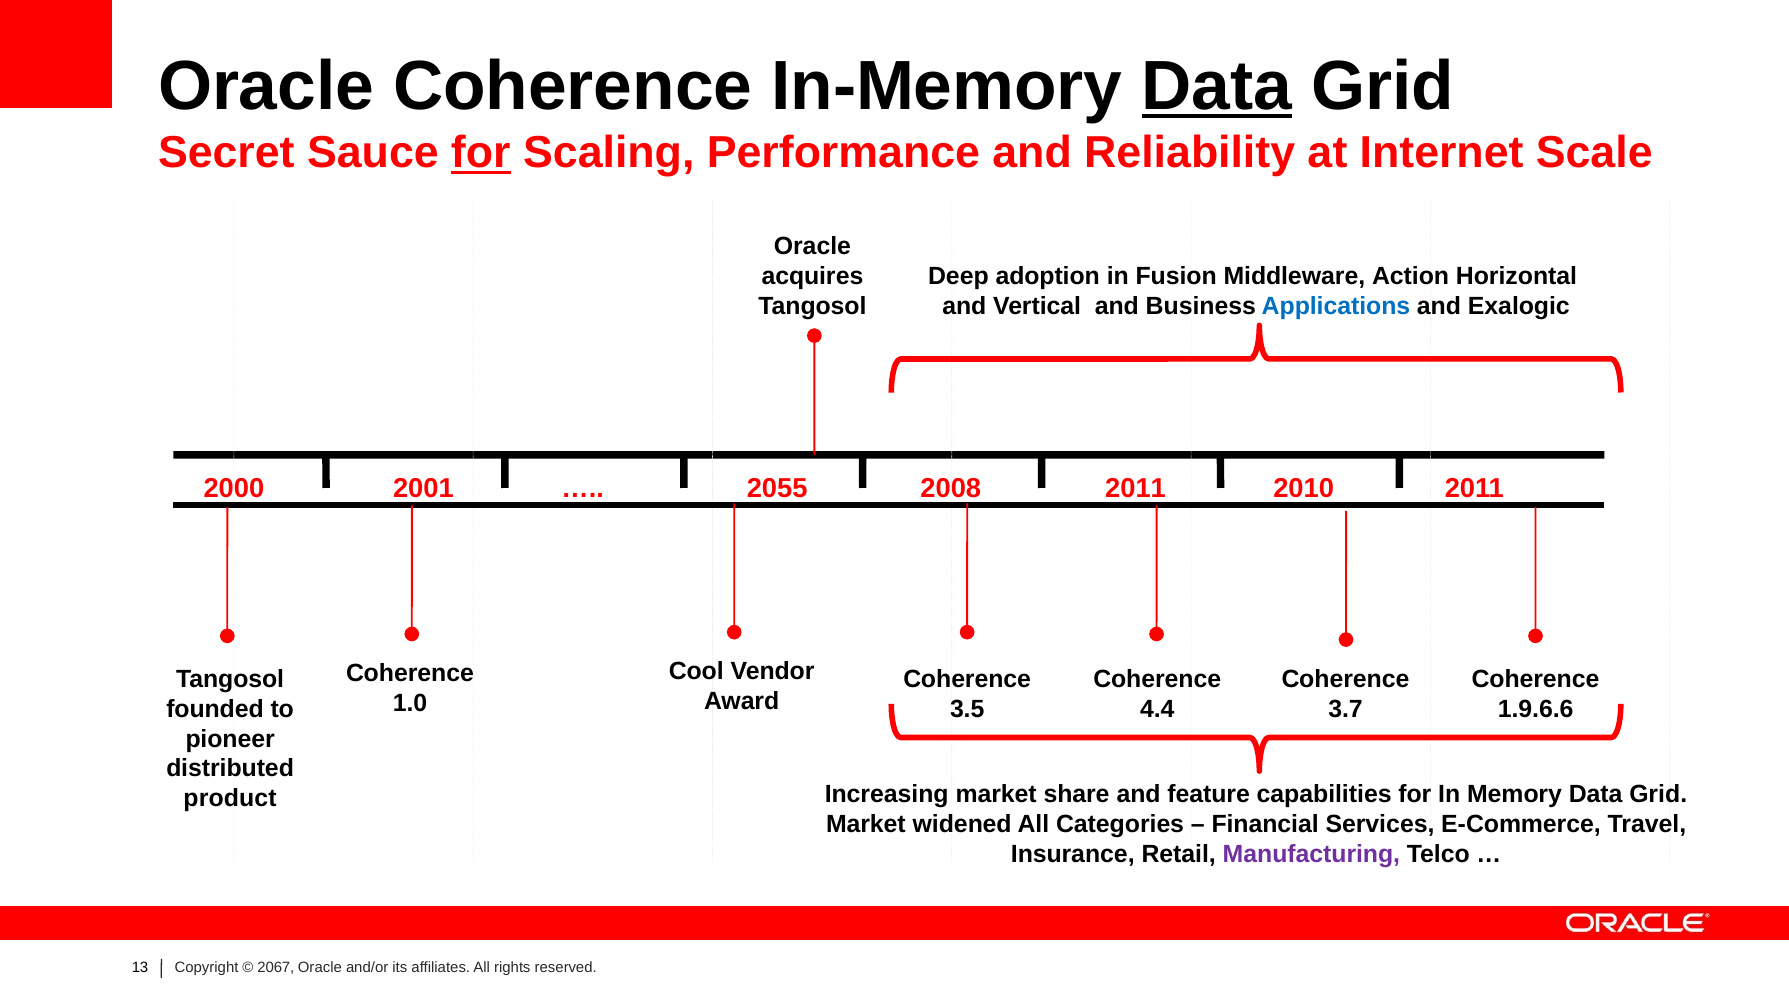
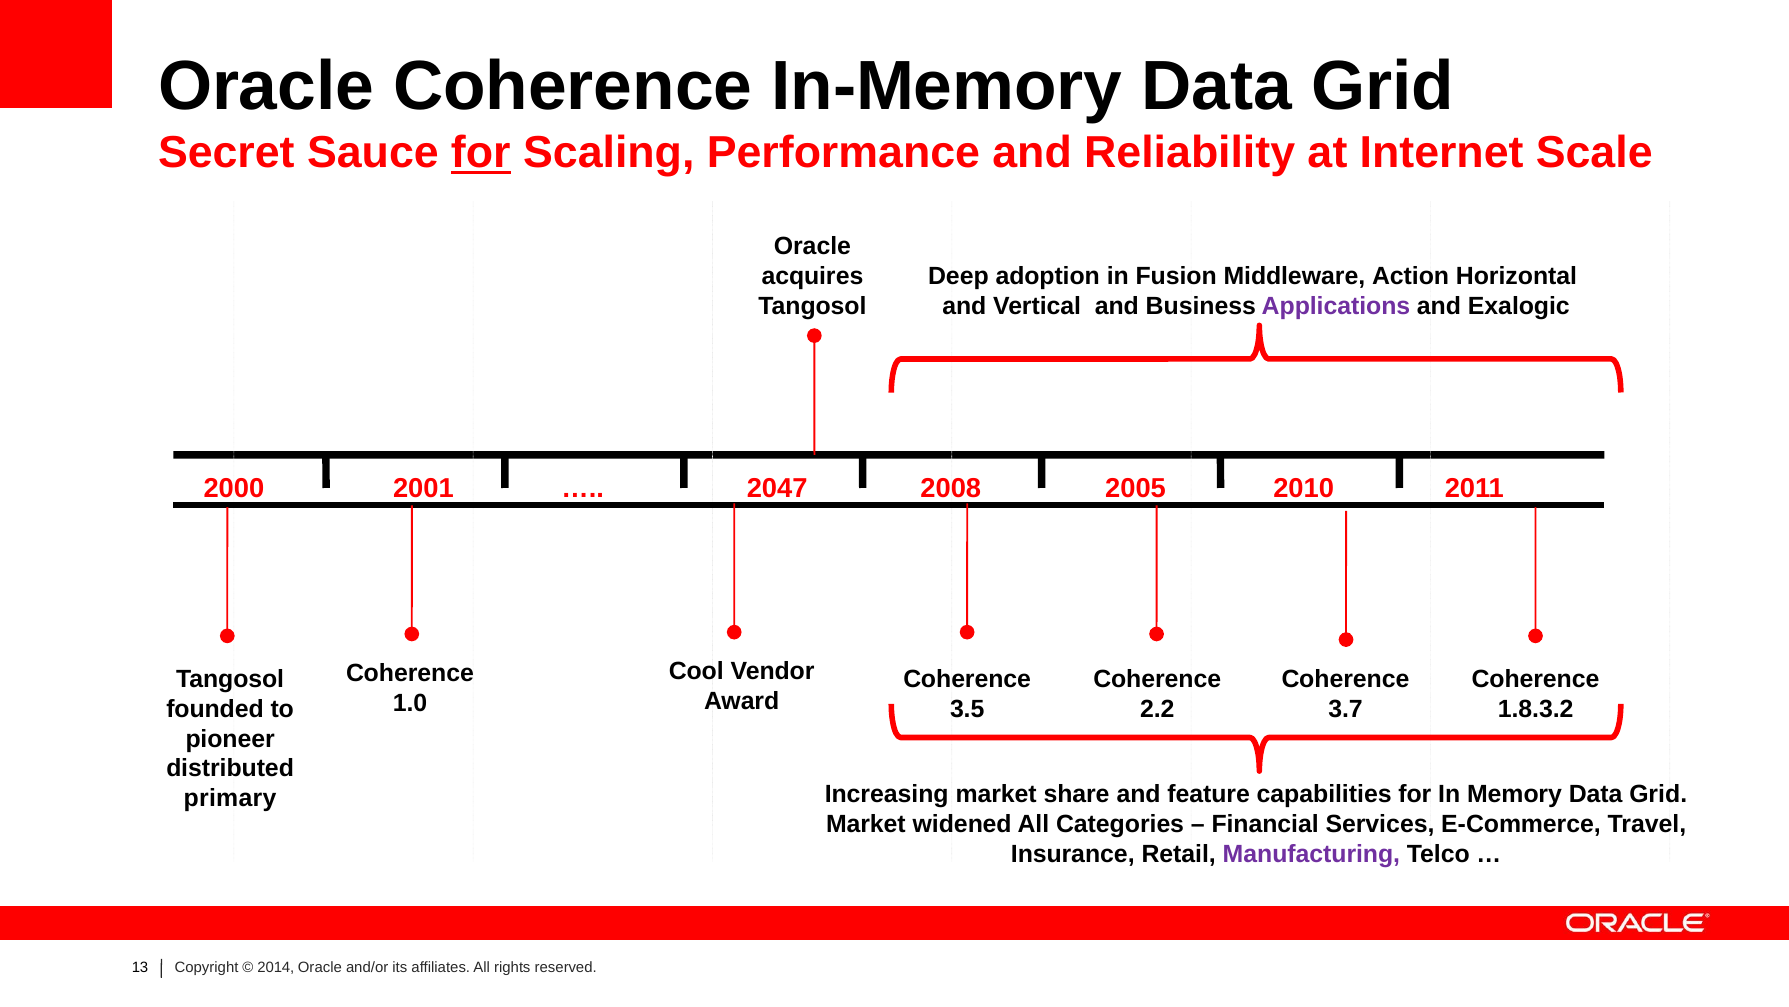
Data underline: present -> none (1217, 86)
Applications colour: blue -> purple (1336, 306)
2055: 2055 -> 2047 (777, 488)
2008 2011: 2011 -> 2005 (1136, 488)
4.4: 4.4 -> 2.2 (1157, 709)
1.9.6.6: 1.9.6.6 -> 1.8.3.2 (1536, 709)
product: product -> primary (230, 798)
2067: 2067 -> 2014 (276, 967)
